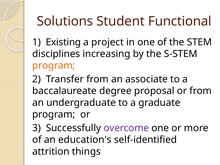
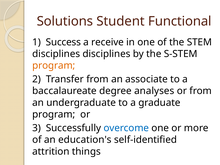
Existing: Existing -> Success (63, 42)
project: project -> receive (108, 42)
disciplines increasing: increasing -> disciplines (106, 54)
proposal: proposal -> analyses (154, 91)
overcome colour: purple -> blue (126, 128)
